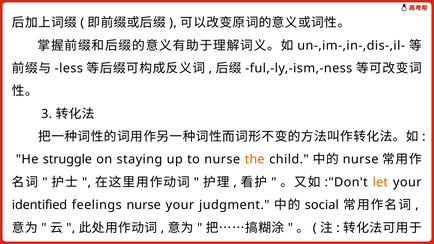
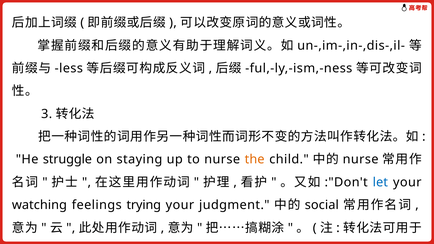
let colour: orange -> blue (380, 182)
identified: identified -> watching (39, 205)
feelings nurse: nurse -> trying (144, 205)
